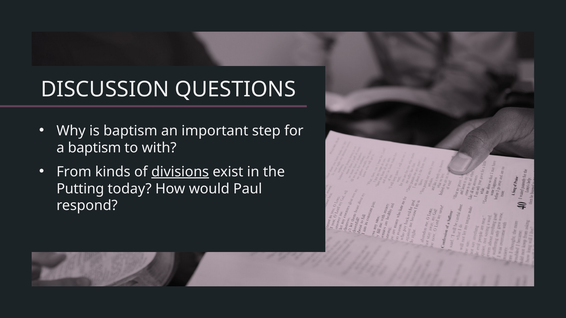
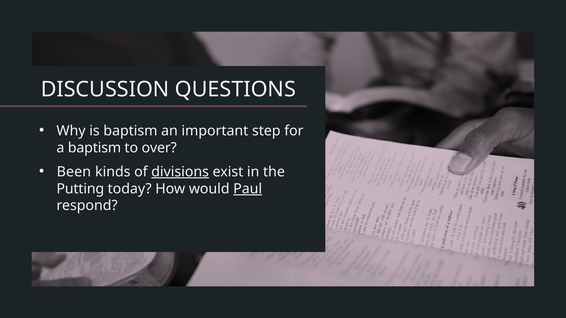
with: with -> over (159, 148)
From: From -> Been (74, 172)
Paul underline: none -> present (248, 189)
